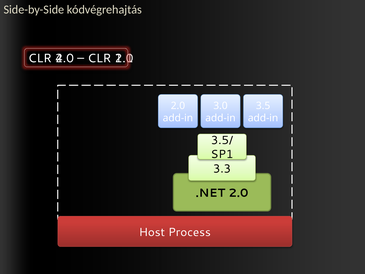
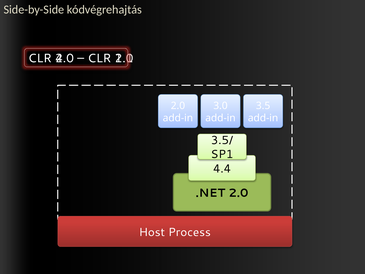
3.3: 3.3 -> 4.4 (222, 169)
